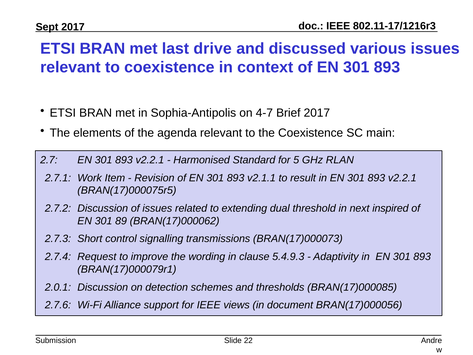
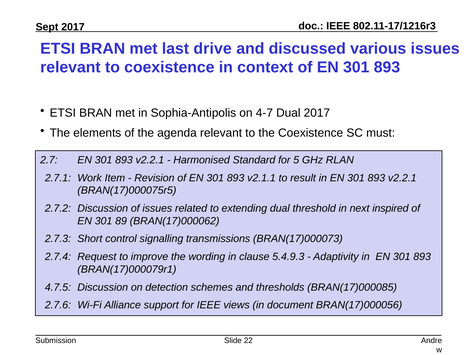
4-7 Brief: Brief -> Dual (288, 113)
main: main -> must (381, 133)
2.0.1: 2.0.1 -> 4.7.5 (58, 287)
